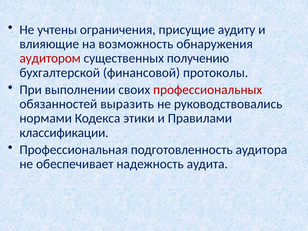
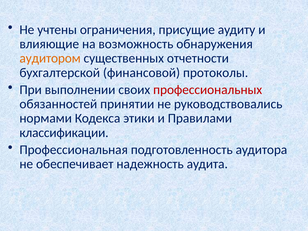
аудитором colour: red -> orange (50, 58)
получению: получению -> отчетности (198, 58)
выразить: выразить -> принятии (127, 104)
